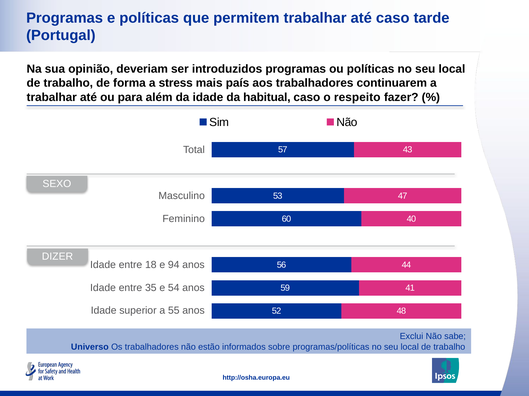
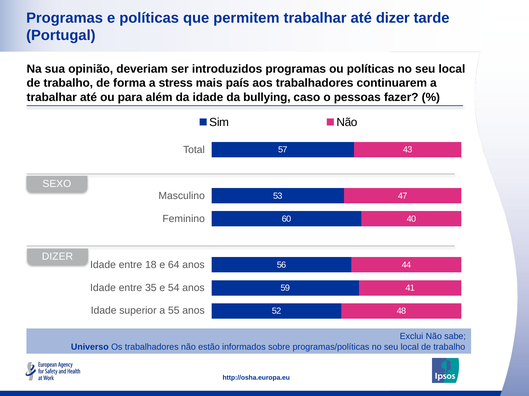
até caso: caso -> dizer (393, 18)
habitual: habitual -> bullying (267, 97)
respeito: respeito -> pessoas (357, 97)
94: 94 -> 64 (174, 265)
